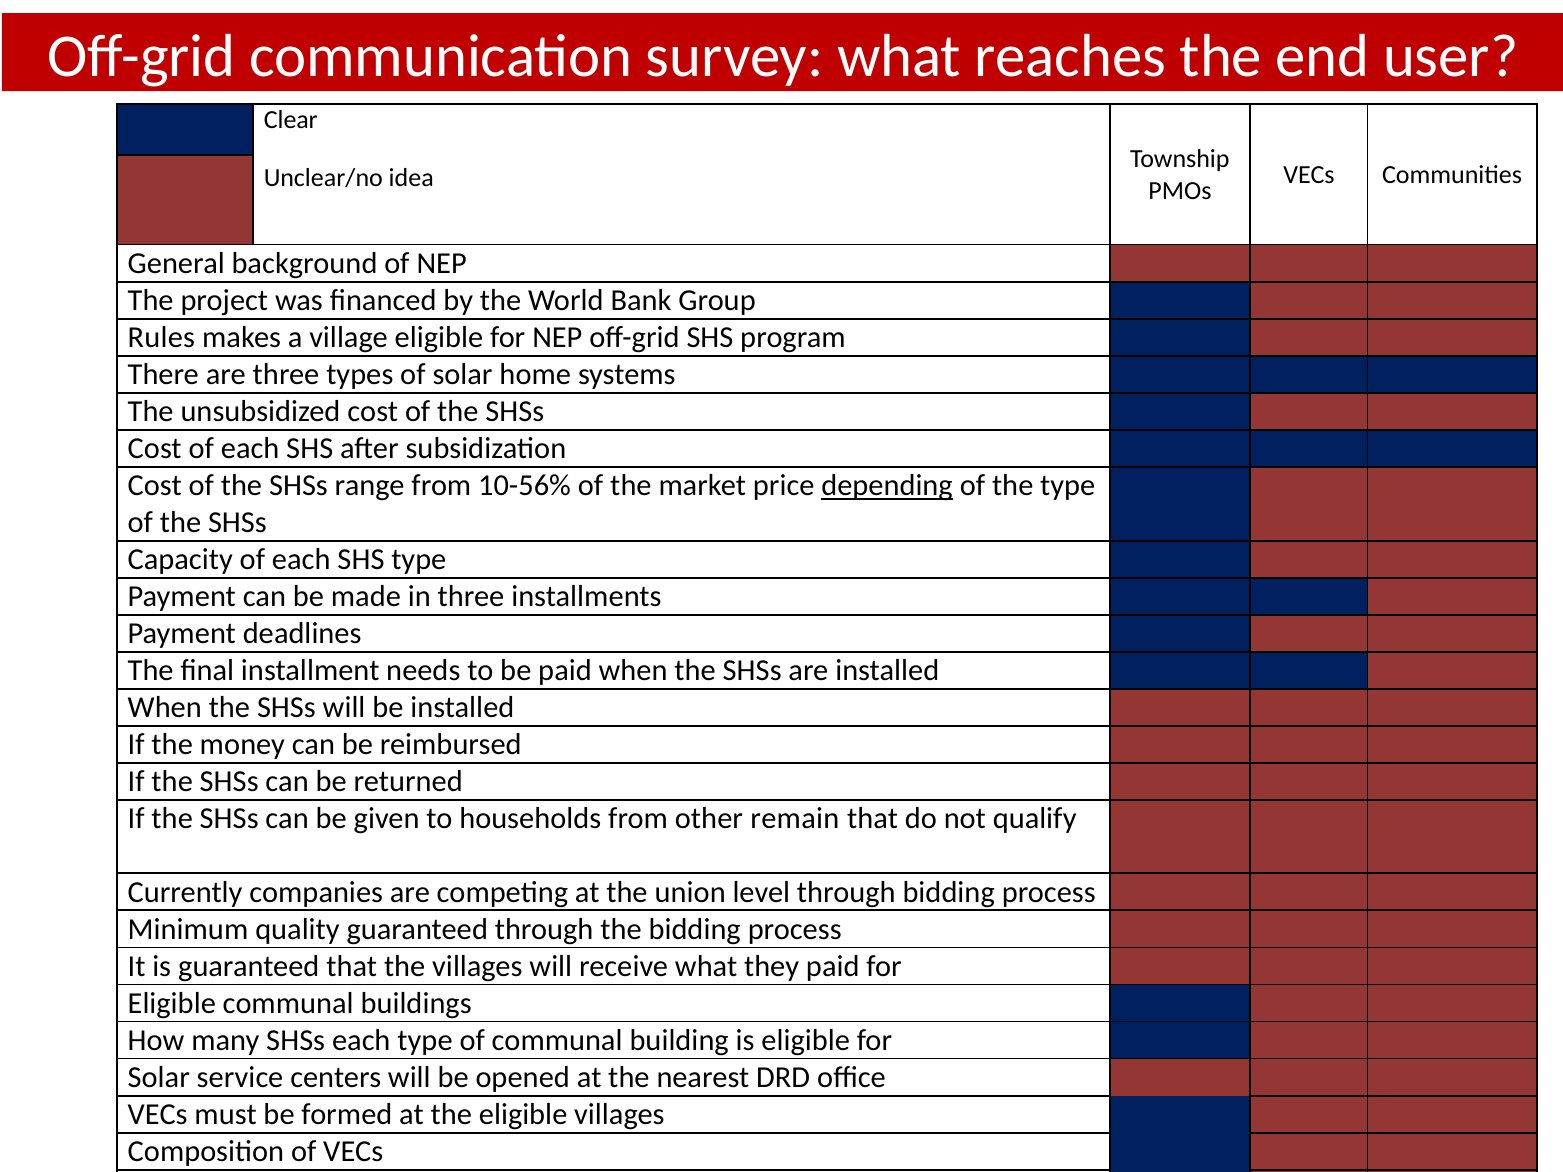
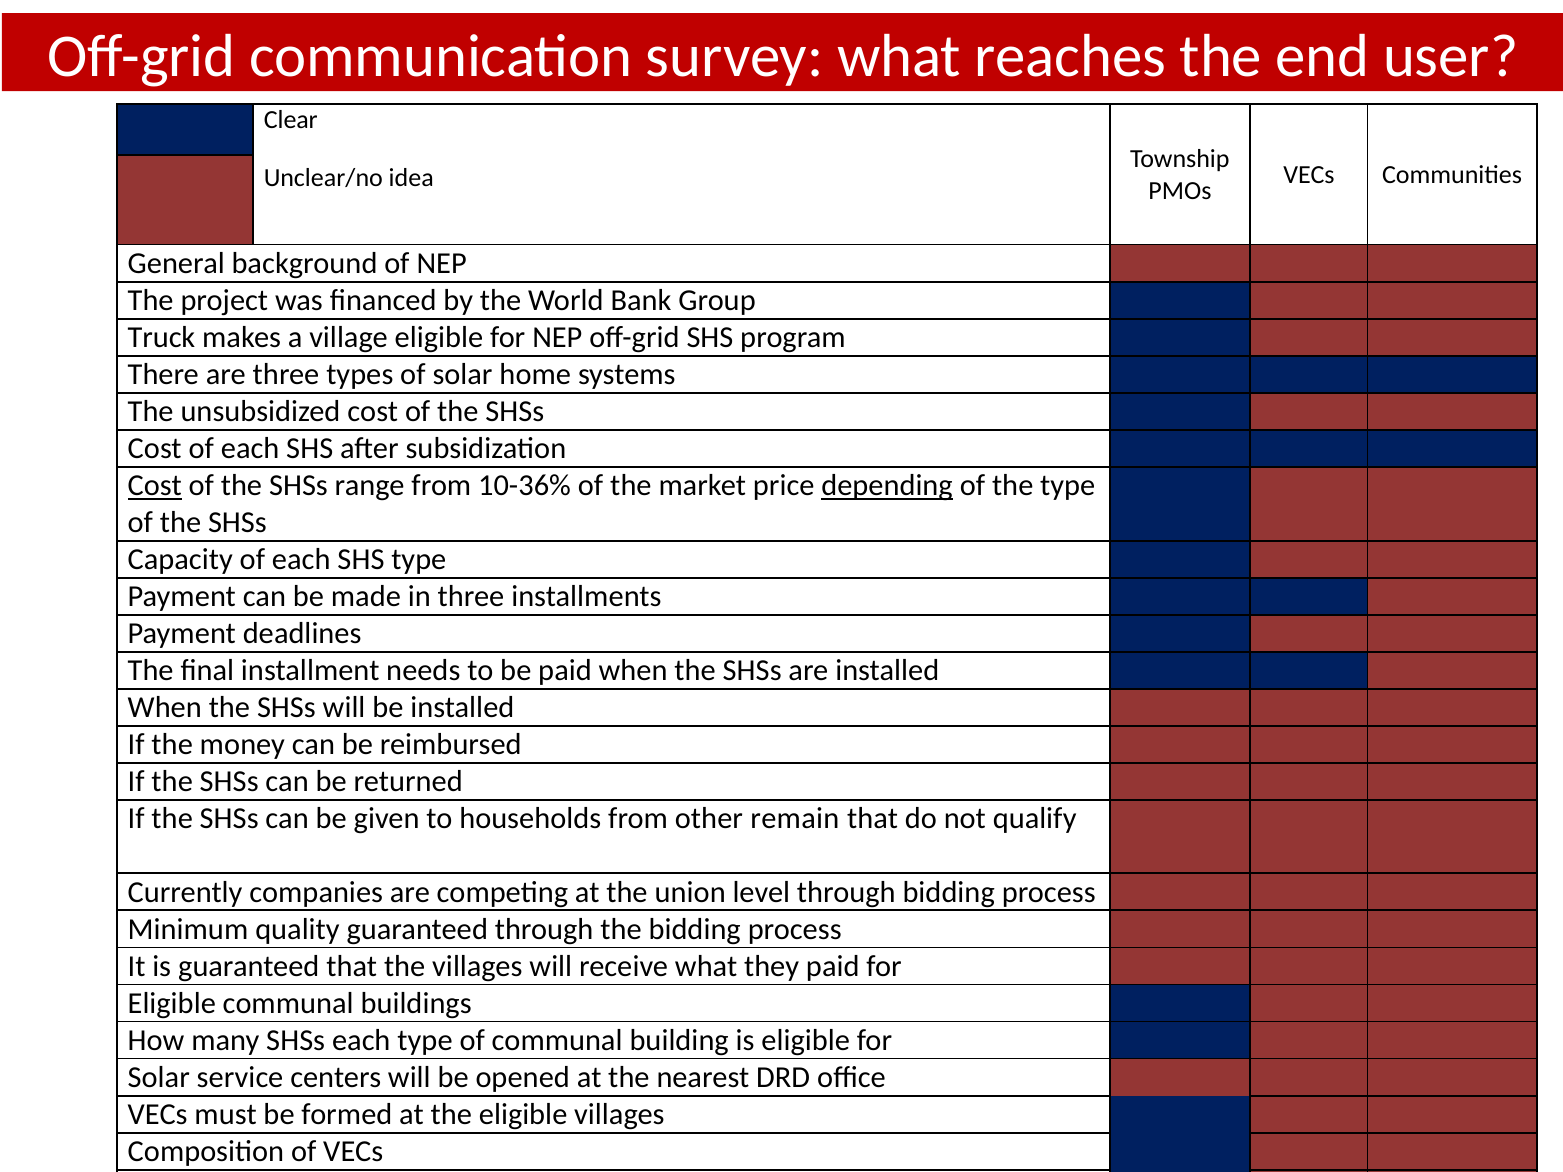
Rules: Rules -> Truck (162, 338)
Cost underline: none -> present (155, 486)
10-56%: 10-56% -> 10-36% (525, 486)
